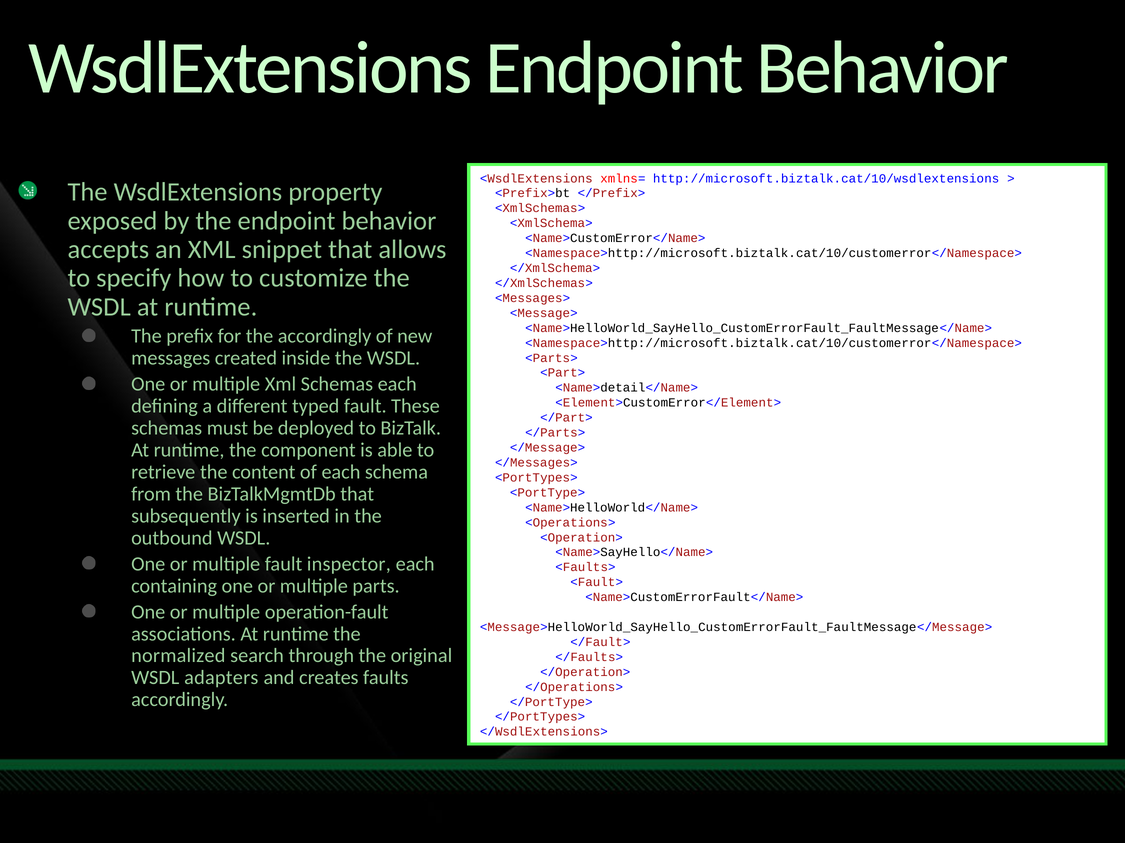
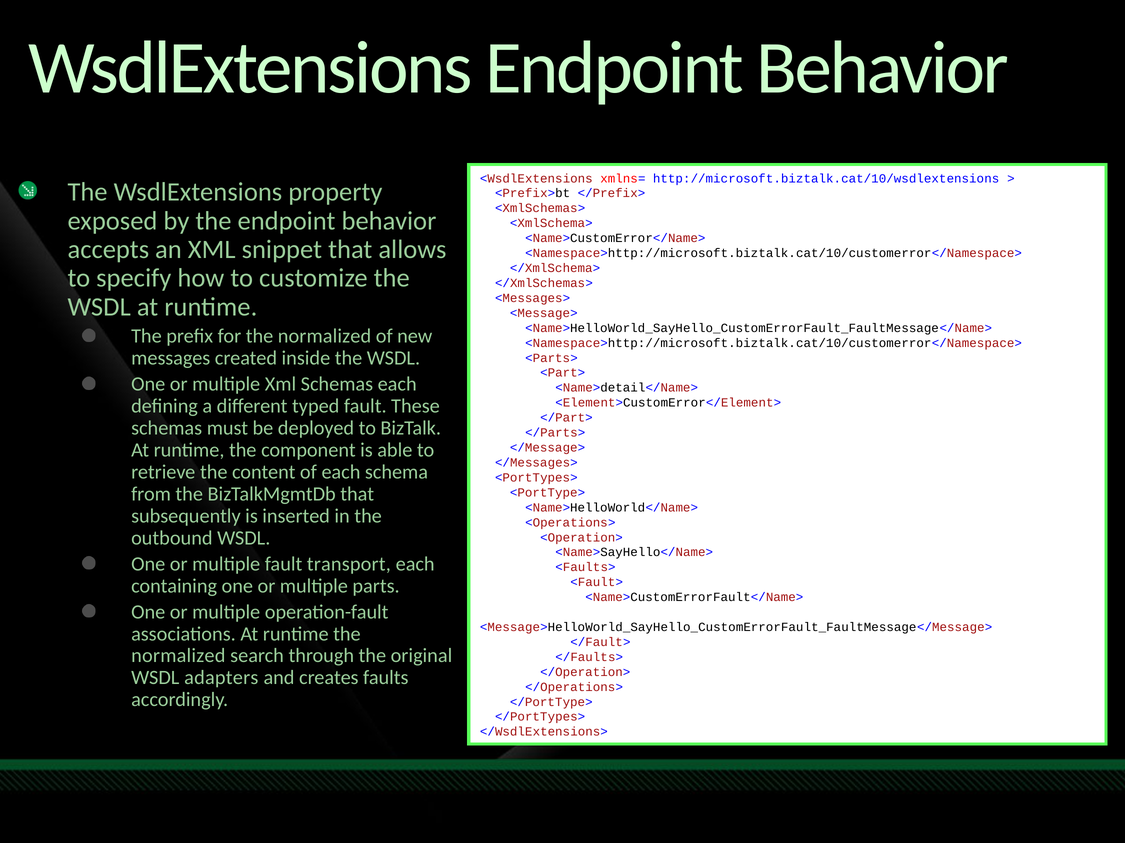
for the accordingly: accordingly -> normalized (325, 337)
inspector: inspector -> transport (349, 564)
